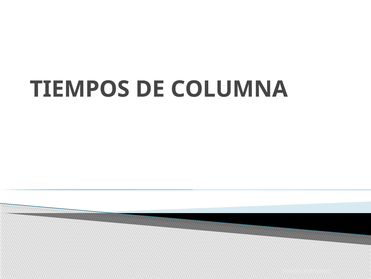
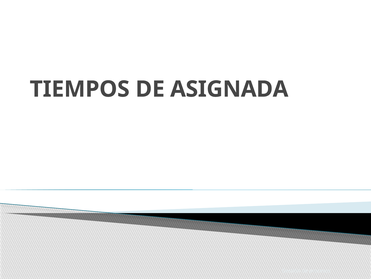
COLUMNA: COLUMNA -> ASIGNADA (229, 89)
